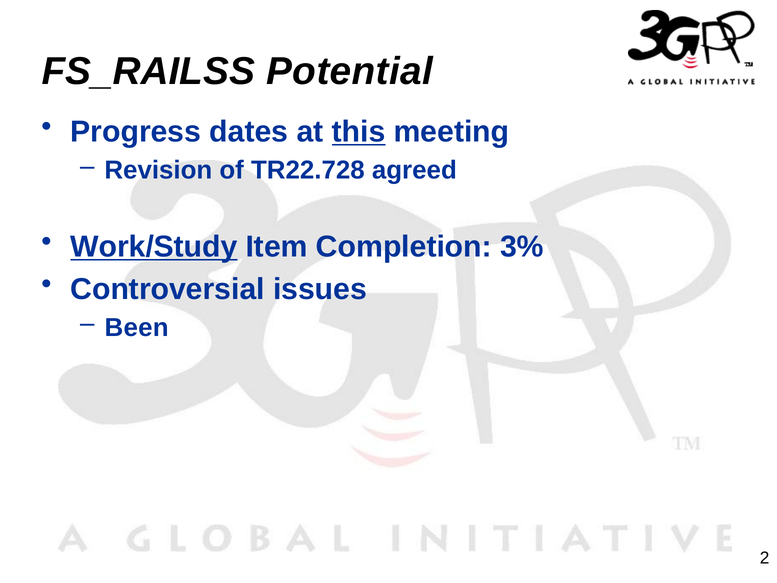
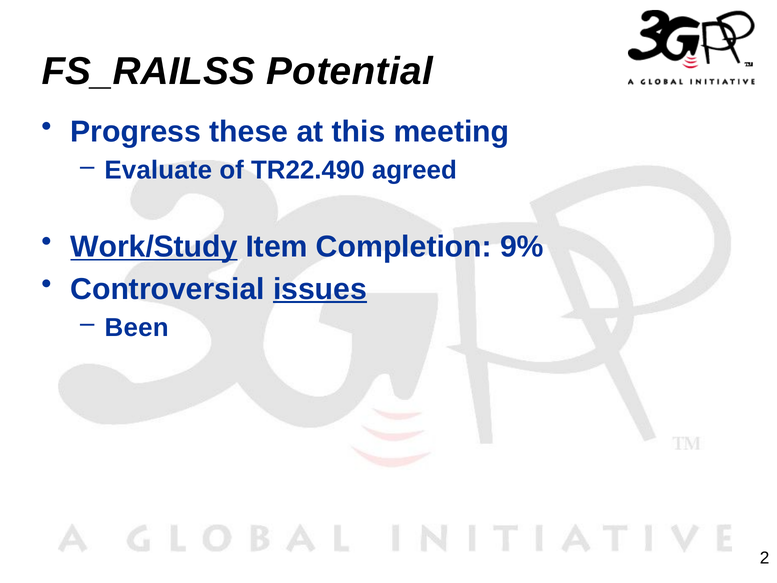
dates: dates -> these (249, 132)
this underline: present -> none (359, 132)
Revision: Revision -> Evaluate (158, 170)
TR22.728: TR22.728 -> TR22.490 (308, 170)
3%: 3% -> 9% (522, 247)
issues underline: none -> present (320, 289)
